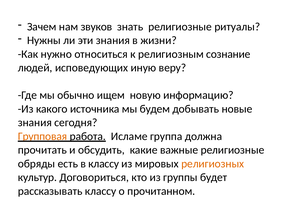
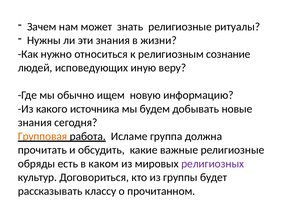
звуков: звуков -> может (96, 27)
в классу: классу -> каком (104, 163)
религиозных colour: orange -> purple (213, 163)
